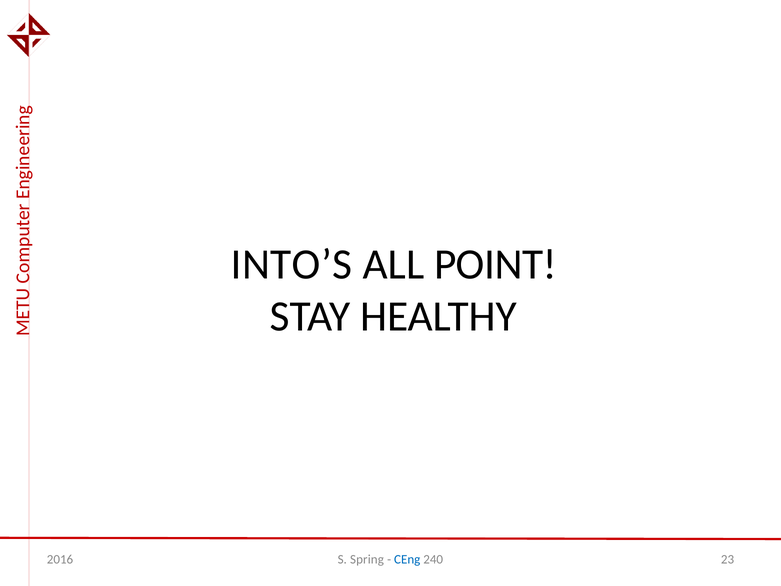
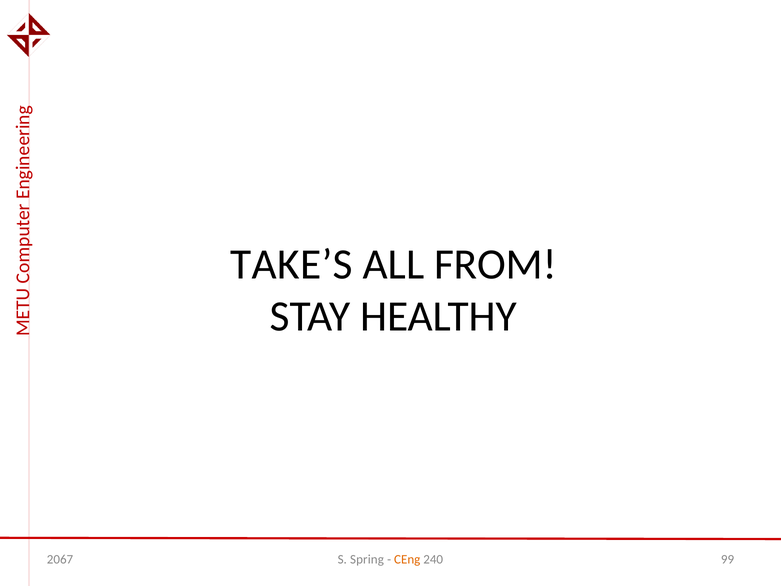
INTO’S: INTO’S -> TAKE’S (292, 264)
POINT: POINT -> FROM (495, 264)
2016: 2016 -> 2067 (60, 559)
CEng colour: blue -> orange (407, 559)
23: 23 -> 99 (728, 559)
